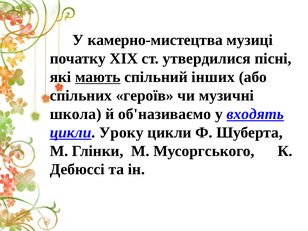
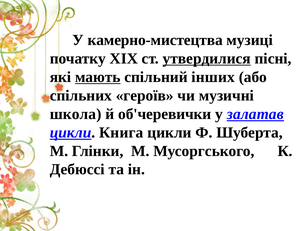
утвердилися underline: none -> present (207, 59)
об'називаємо: об'називаємо -> об'черевички (165, 114)
входять: входять -> залатав (255, 114)
Уроку: Уроку -> Книга (121, 132)
